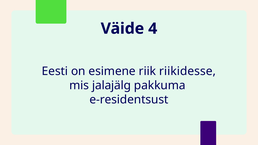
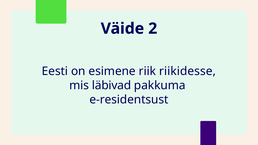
4: 4 -> 2 (153, 29)
jalajälg: jalajälg -> läbivad (112, 85)
